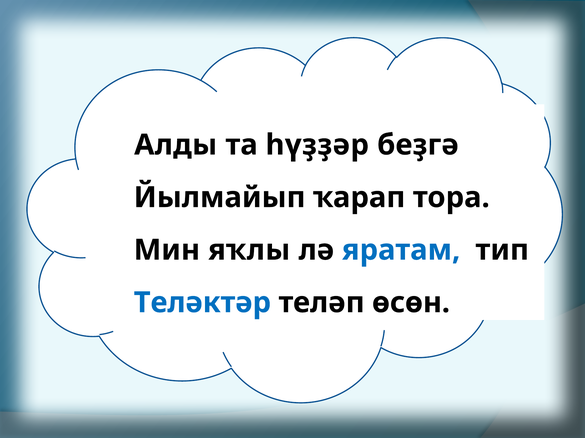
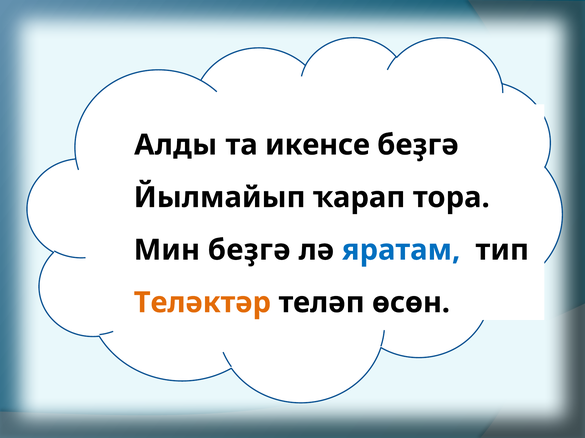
һүҙҙәр: һүҙҙәр -> икенсе (318, 145)
Мин яҡлы: яҡлы -> беҙгә (249, 250)
Теләктәр colour: blue -> orange (202, 303)
